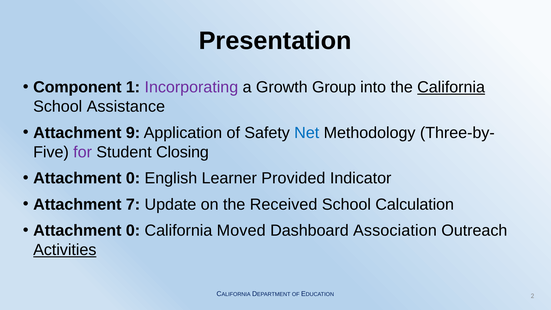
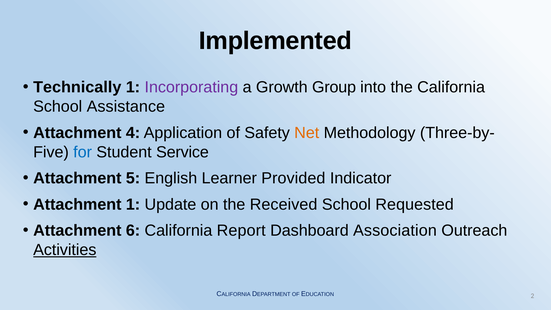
Presentation: Presentation -> Implemented (275, 41)
Component: Component -> Technically (77, 87)
California underline: present -> none (451, 87)
9: 9 -> 4 (133, 133)
Net colour: blue -> orange (307, 133)
for colour: purple -> blue (83, 152)
Closing: Closing -> Service (182, 152)
0: 0 -> 5 (133, 178)
Attachment 7: 7 -> 1 (133, 204)
Calculation: Calculation -> Requested (415, 204)
0: 0 -> 6 (133, 231)
Moved: Moved -> Report (241, 231)
